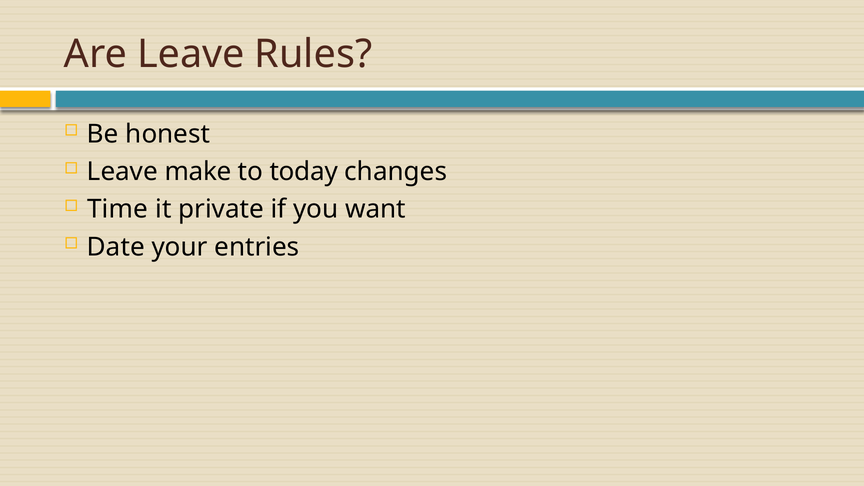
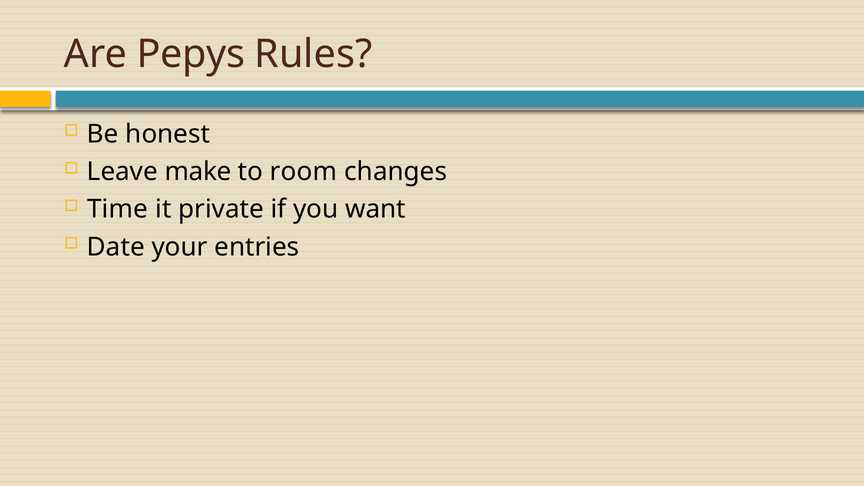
Are Leave: Leave -> Pepys (191, 54)
today: today -> room (304, 172)
